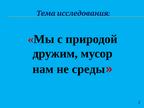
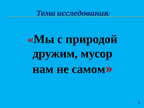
среды: среды -> самом (89, 69)
